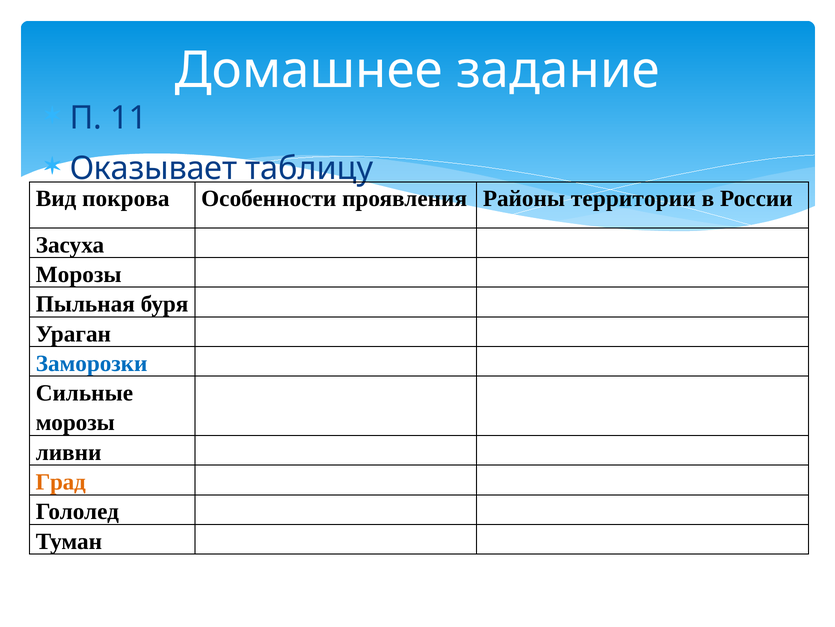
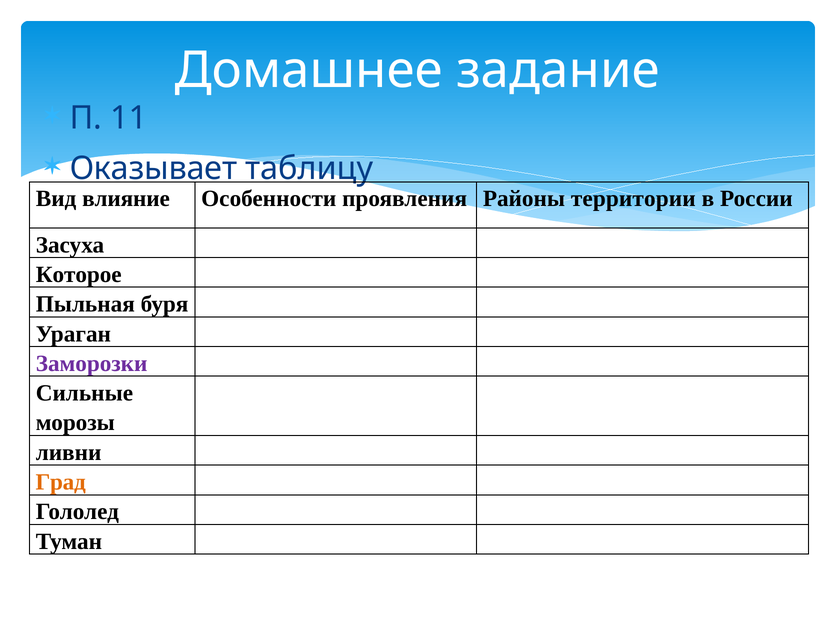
покрова: покрова -> влияние (126, 199)
Морозы: Морозы -> Которое (79, 274)
Заморозки colour: blue -> purple (92, 363)
